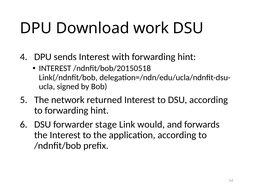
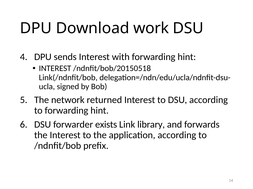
stage: stage -> exists (106, 125)
would: would -> library (151, 125)
